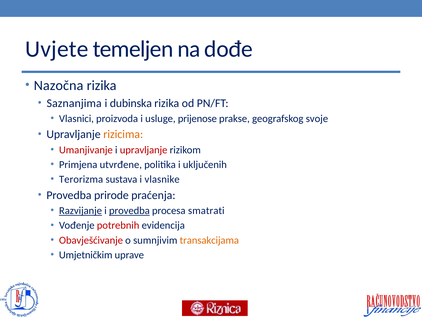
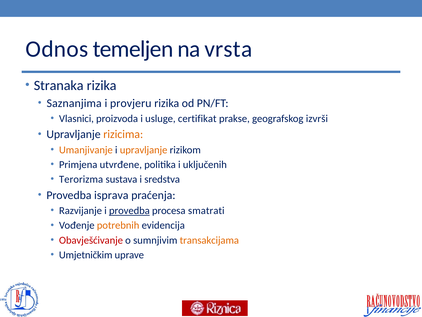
Uvjete: Uvjete -> Odnos (57, 49)
dođe: dođe -> vrsta (228, 49)
Nazočna: Nazočna -> Stranaka (59, 85)
dubinska: dubinska -> provjeru (131, 103)
prijenose: prijenose -> certifikat (197, 118)
svoje: svoje -> izvrši (317, 118)
Umanjivanje colour: red -> orange (86, 150)
upravljanje colour: red -> orange (144, 150)
vlasnike: vlasnike -> sredstva (162, 179)
prirode: prirode -> isprava (111, 195)
Razvijanje underline: present -> none (80, 210)
potrebnih colour: red -> orange (118, 225)
